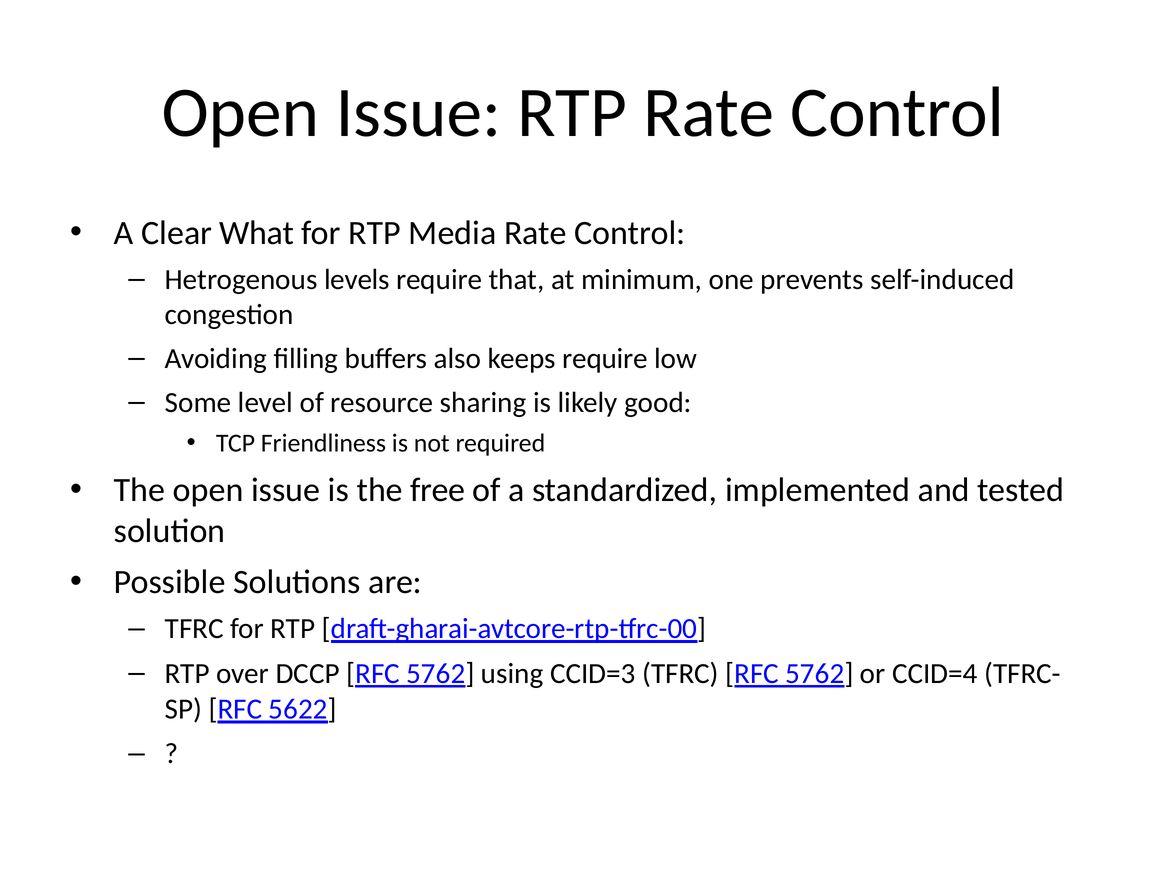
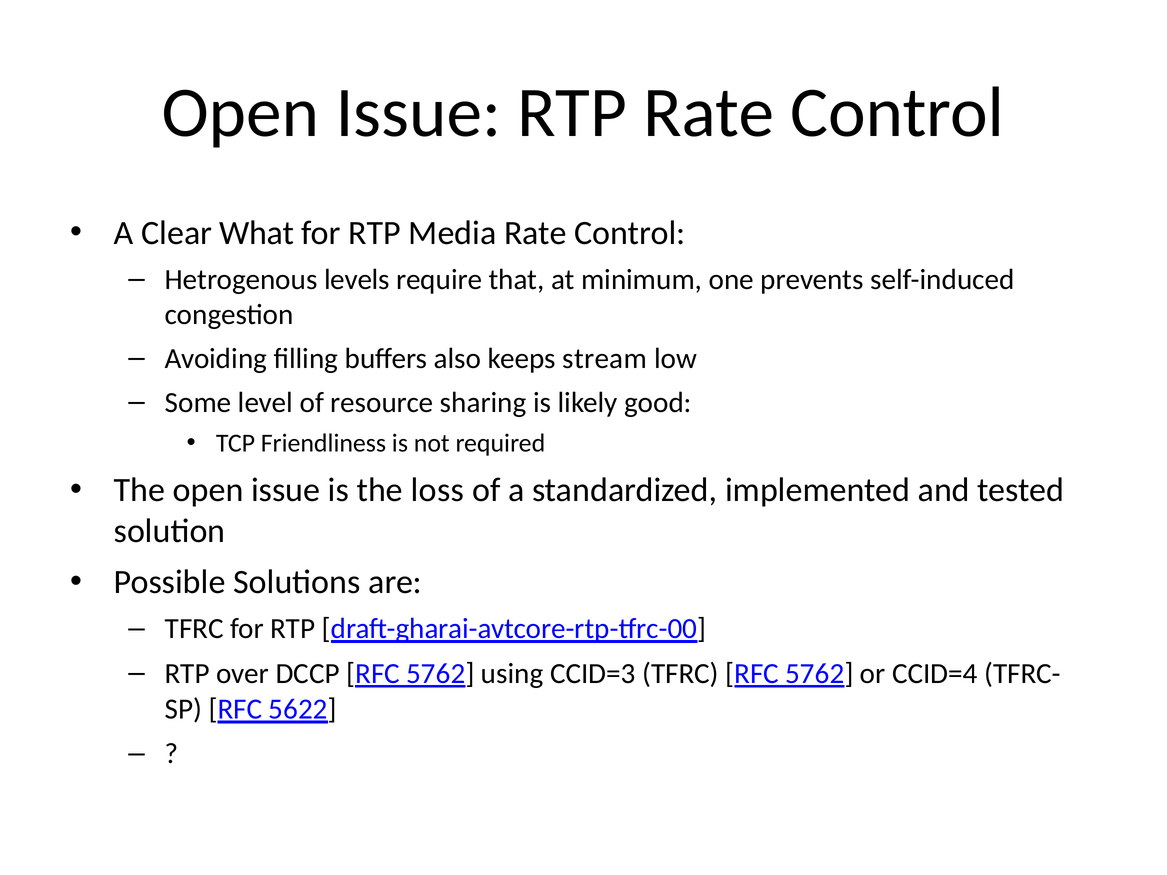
keeps require: require -> stream (605, 359)
free: free -> loss (437, 490)
